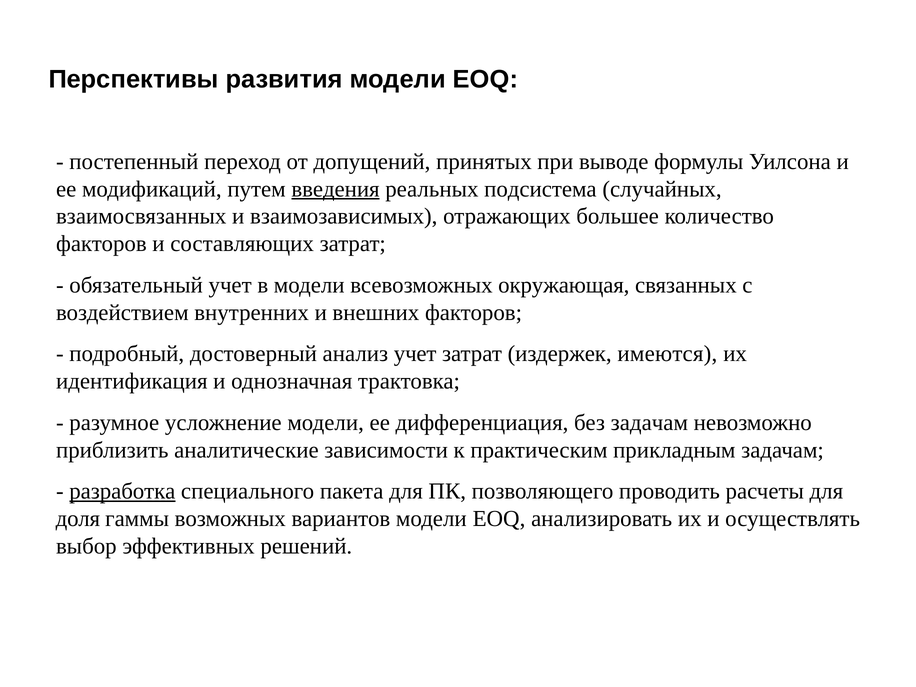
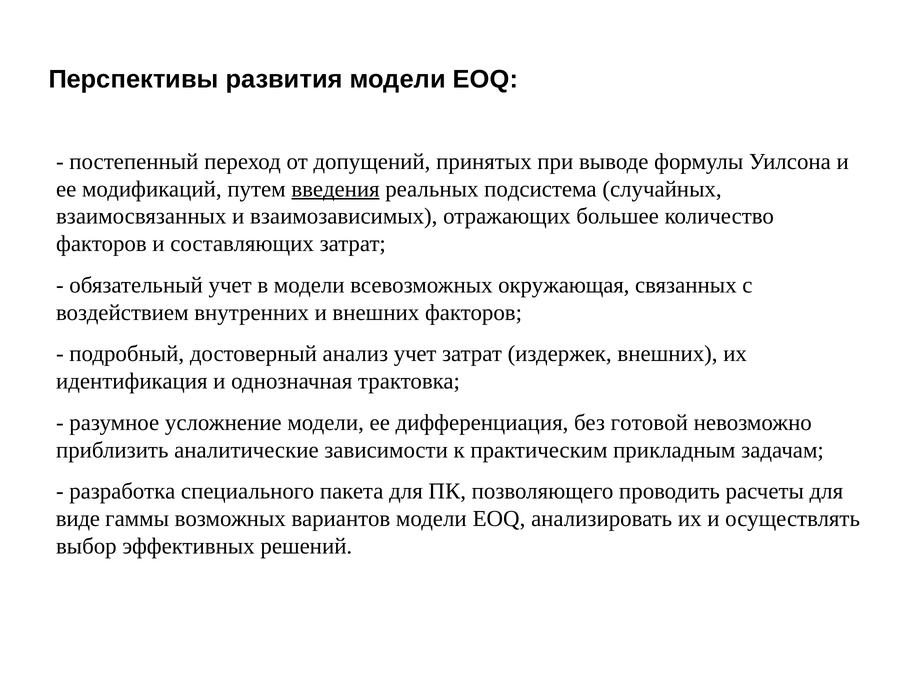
издержек имеются: имеются -> внешних (668, 354)
без задачам: задачам -> готовой (649, 423)
разработка underline: present -> none (122, 491)
доля: доля -> виде (78, 519)
